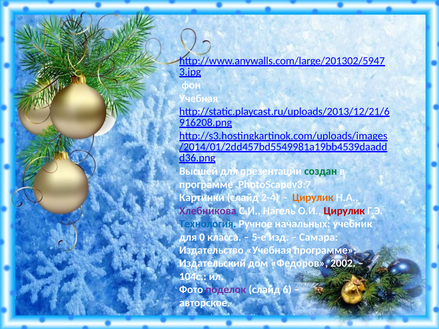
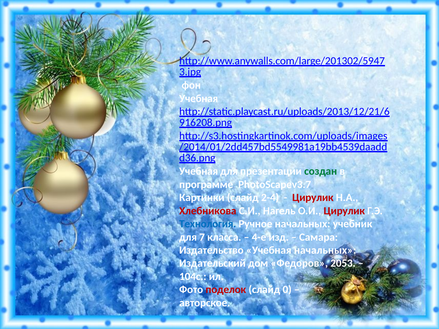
Высшей: Высшей -> Учебная (199, 171)
Цирулик colour: orange -> red (313, 198)
Хлебникова colour: purple -> red (208, 211)
0: 0 -> 7 (202, 237)
5-е: 5-е -> 4-е (259, 237)
Учебная программе: программе -> начальных (325, 250)
2002: 2002 -> 2053 (343, 264)
поделок colour: purple -> red (226, 290)
6: 6 -> 0 (287, 290)
